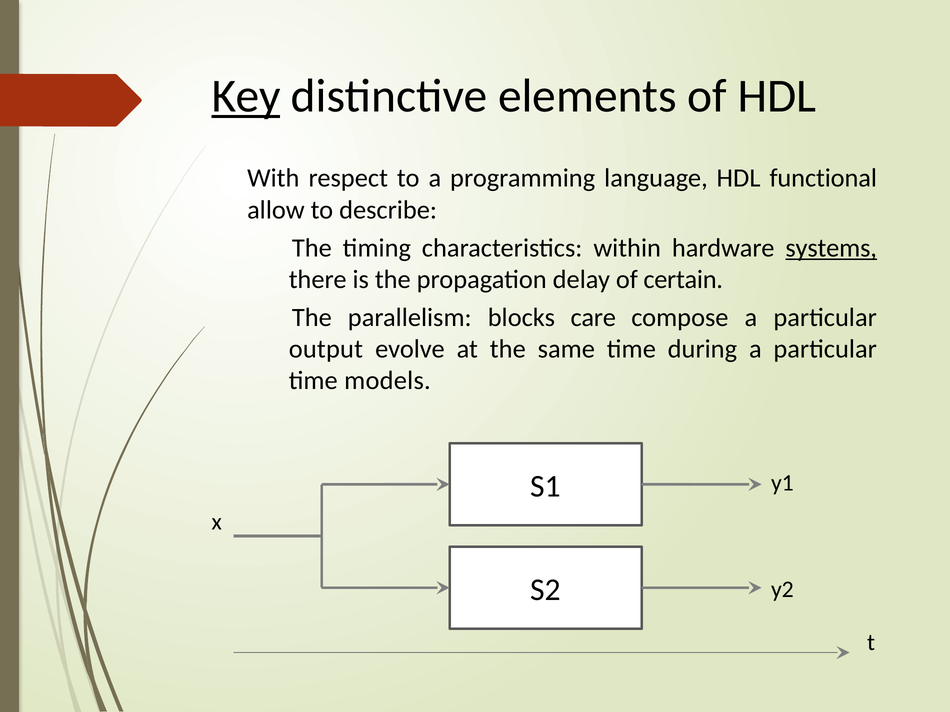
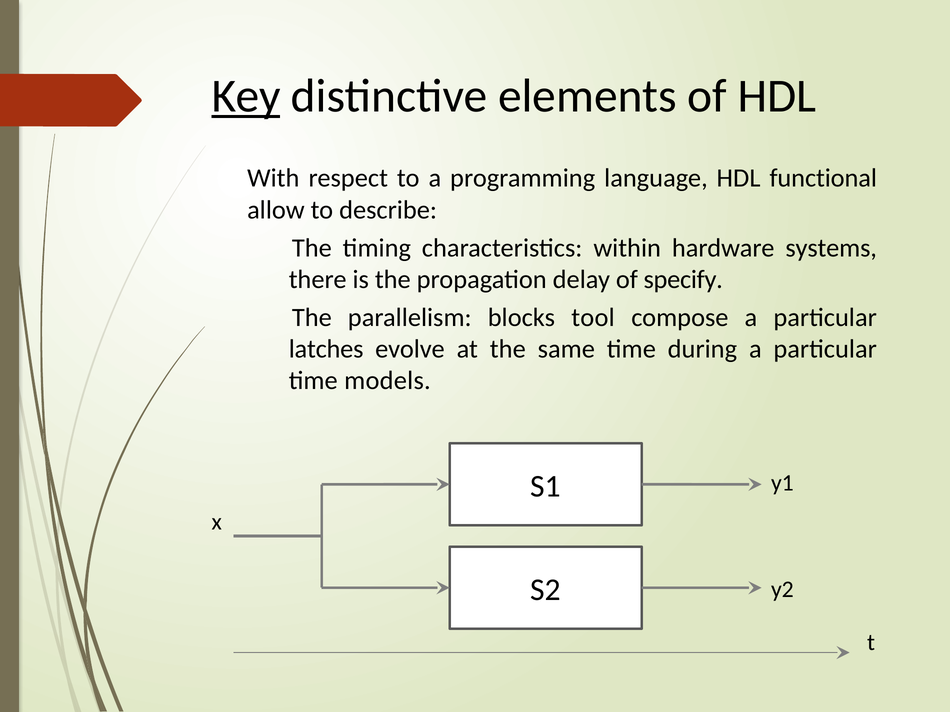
systems underline: present -> none (831, 248)
certain: certain -> specify (683, 280)
care: care -> tool (593, 318)
output: output -> latches (326, 349)
